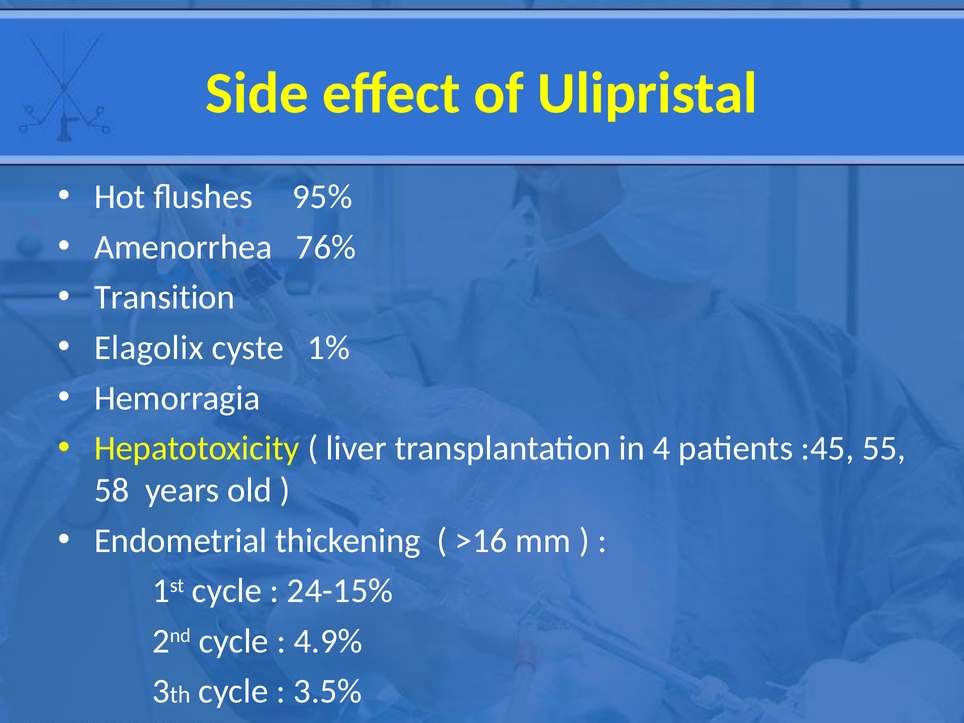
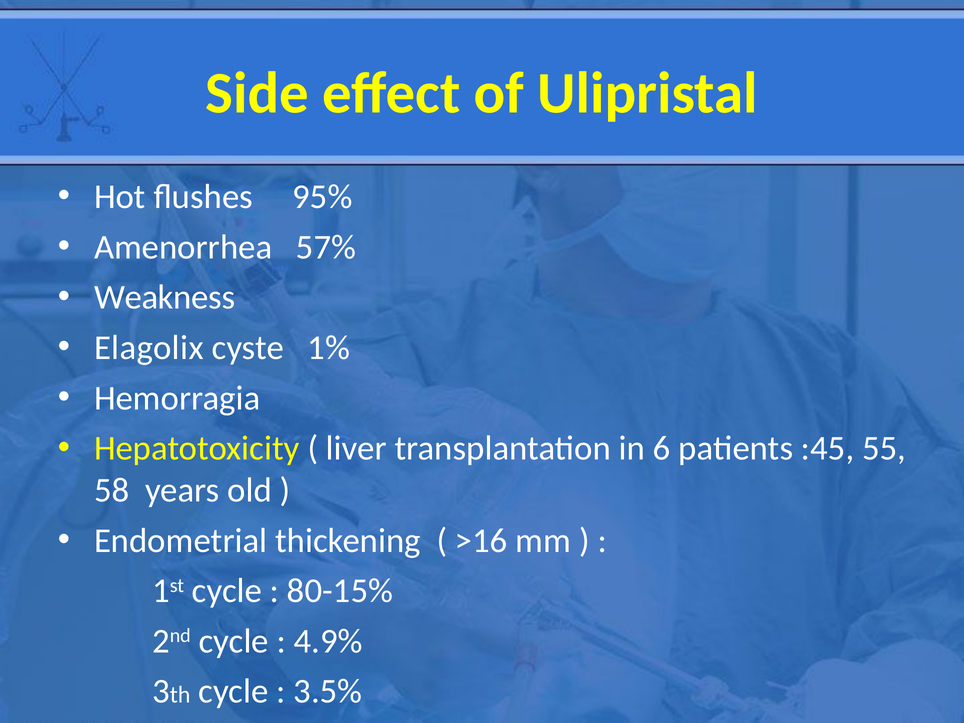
76%: 76% -> 57% (326, 247)
Transition: Transition -> Weakness (165, 297)
4: 4 -> 6 (662, 448)
24-15%: 24-15% -> 80-15% (340, 591)
